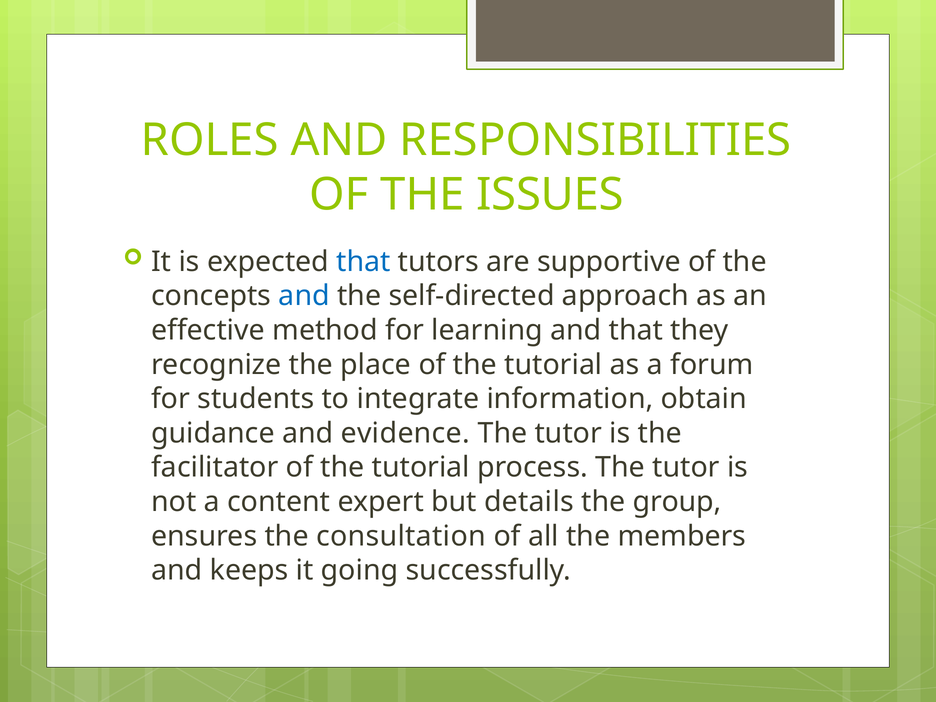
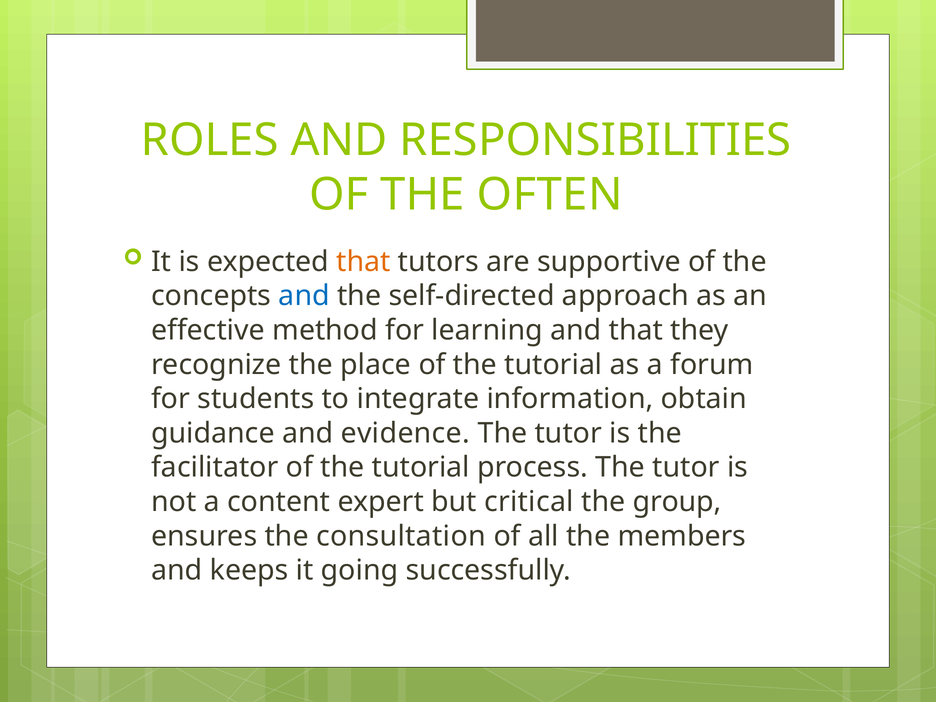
ISSUES: ISSUES -> OFTEN (550, 195)
that colour: blue -> orange (364, 262)
details: details -> critical (529, 502)
